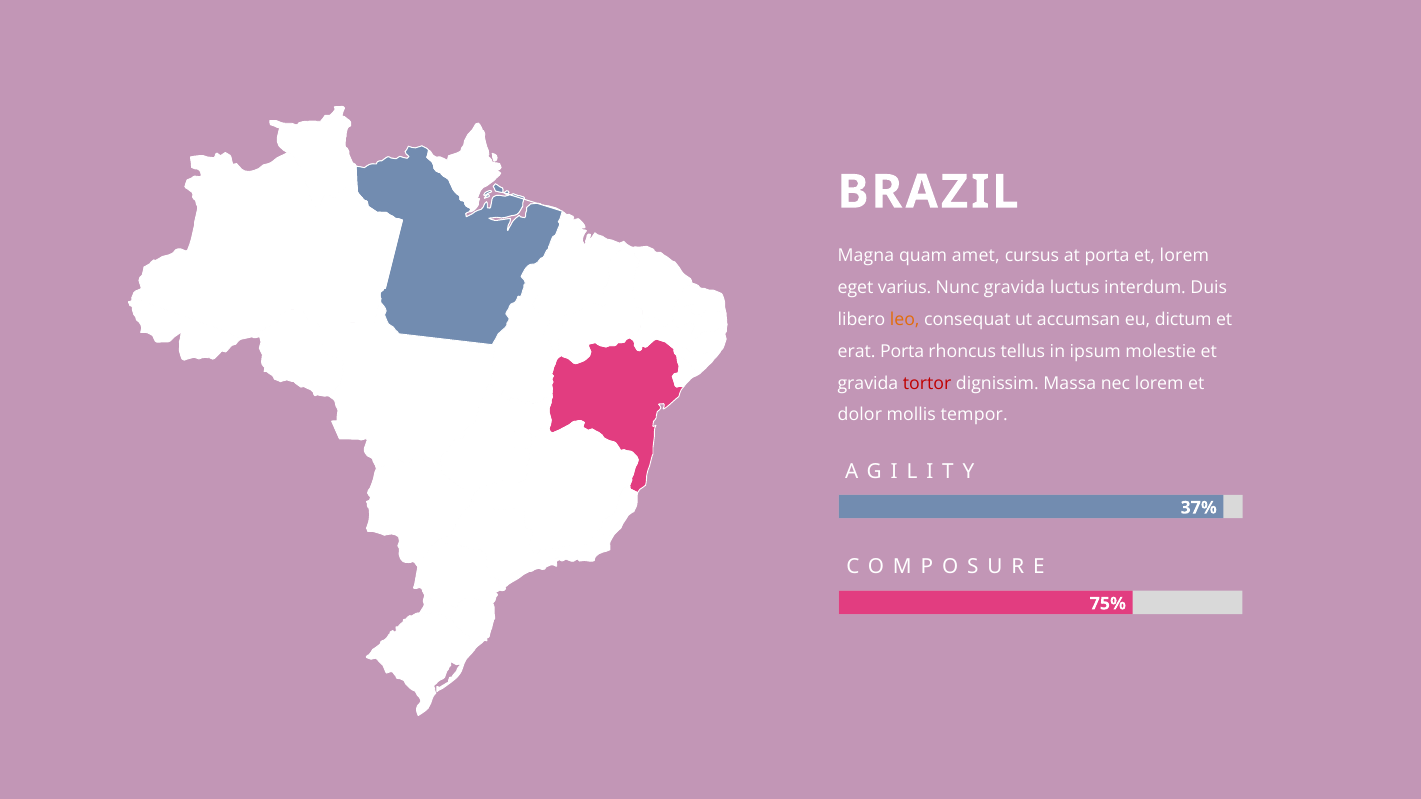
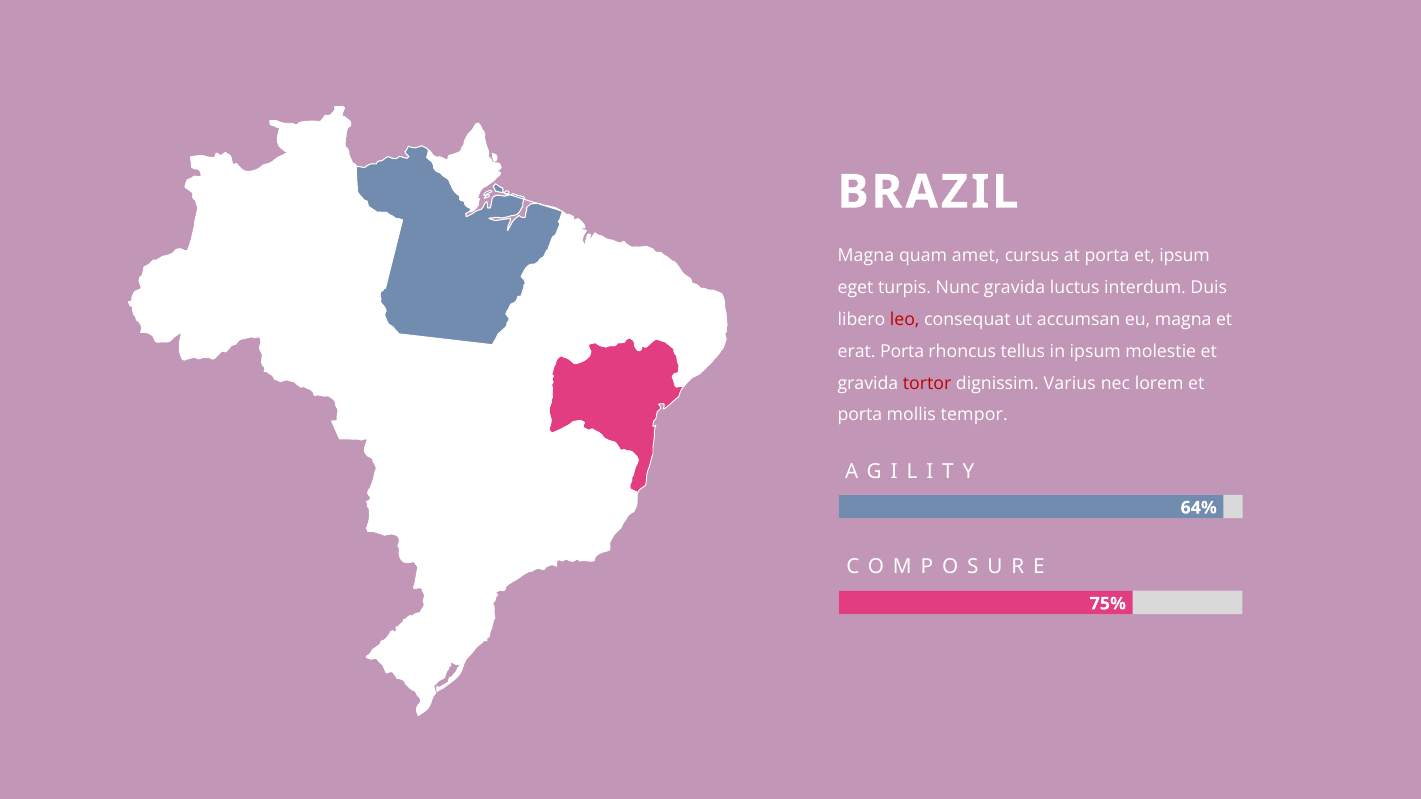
et lorem: lorem -> ipsum (1185, 256)
varius: varius -> turpis (905, 288)
leo colour: orange -> red (905, 319)
eu dictum: dictum -> magna (1183, 319)
Massa: Massa -> Varius (1070, 383)
dolor: dolor -> porta (860, 415)
37%: 37% -> 64% (1199, 508)
